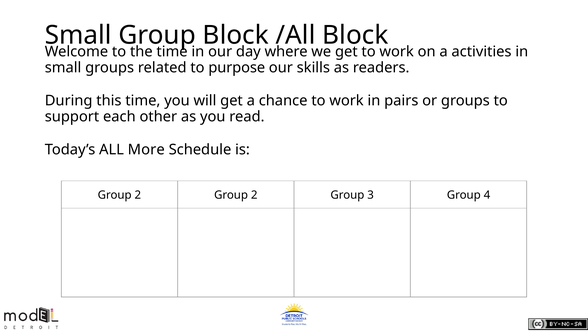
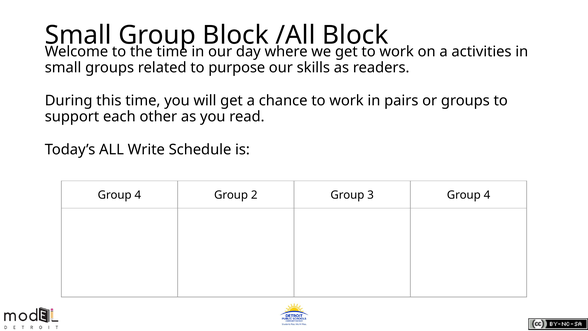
More: More -> Write (146, 149)
2: 2 -> 4 (138, 195)
